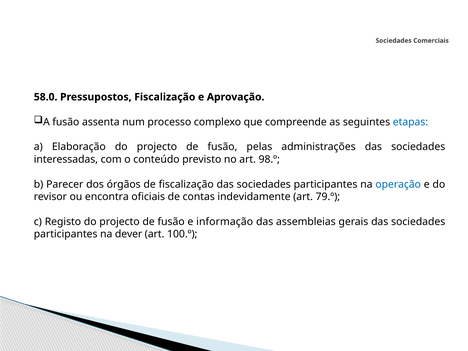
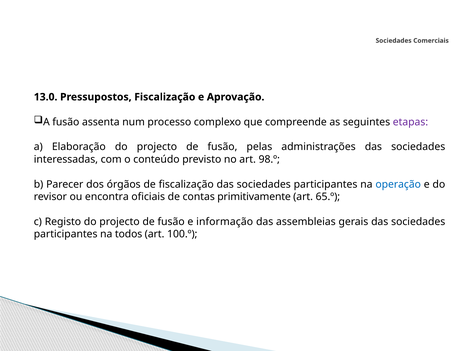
58.0: 58.0 -> 13.0 (46, 97)
etapas colour: blue -> purple (410, 122)
indevidamente: indevidamente -> primitivamente (254, 197)
79.º: 79.º -> 65.º (328, 197)
dever: dever -> todos (129, 234)
